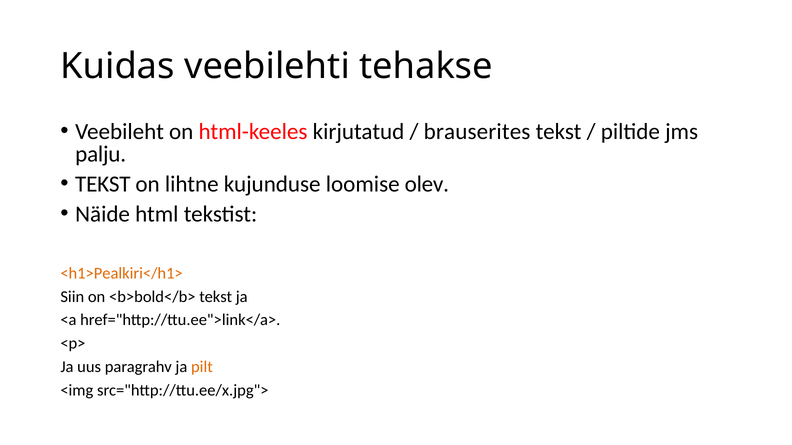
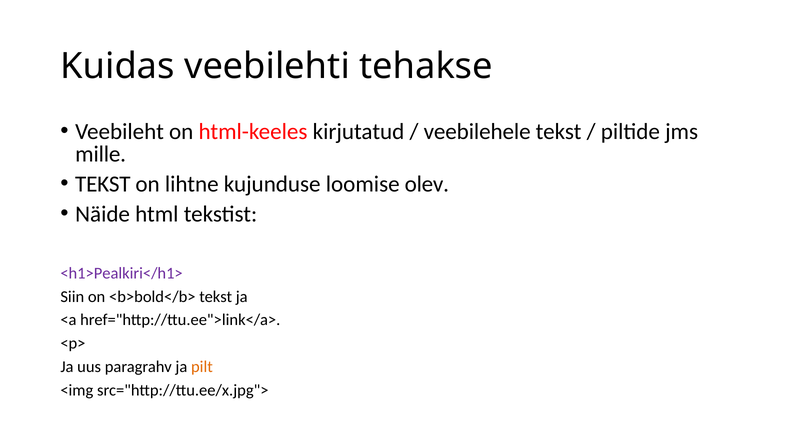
brauserites: brauserites -> veebilehele (477, 132)
palju: palju -> mille (101, 154)
<h1>Pealkiri</h1> colour: orange -> purple (122, 273)
